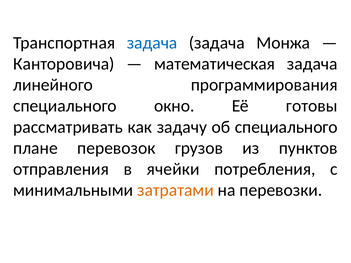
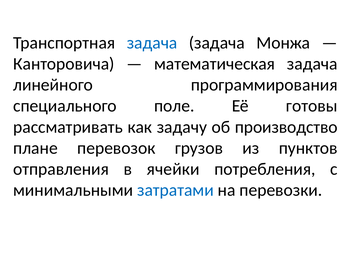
окно: окно -> поле (174, 106)
об специального: специального -> производство (286, 127)
затратами colour: orange -> blue (175, 190)
